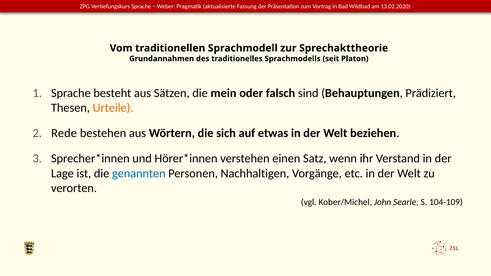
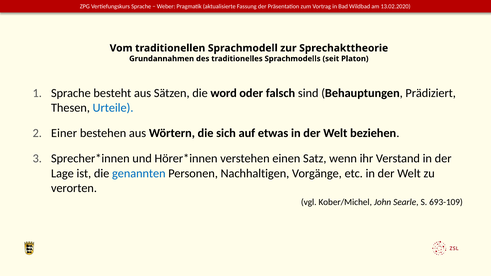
mein: mein -> word (224, 93)
Urteile colour: orange -> blue (113, 108)
Rede: Rede -> Einer (64, 133)
104-109: 104-109 -> 693-109 (446, 202)
